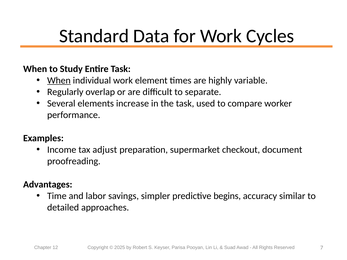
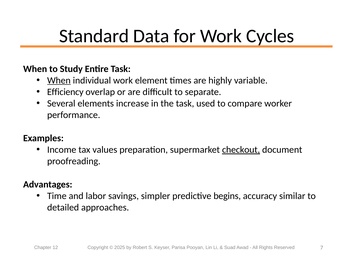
Regularly: Regularly -> Efficiency (65, 92)
adjust: adjust -> values (105, 150)
checkout underline: none -> present (241, 150)
